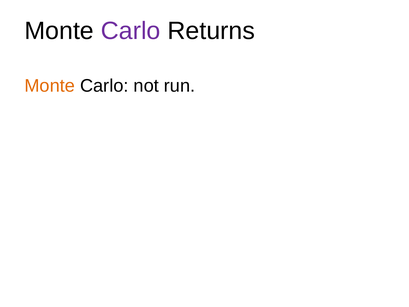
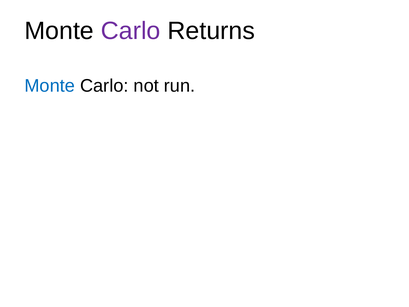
Monte colour: orange -> blue (50, 86)
